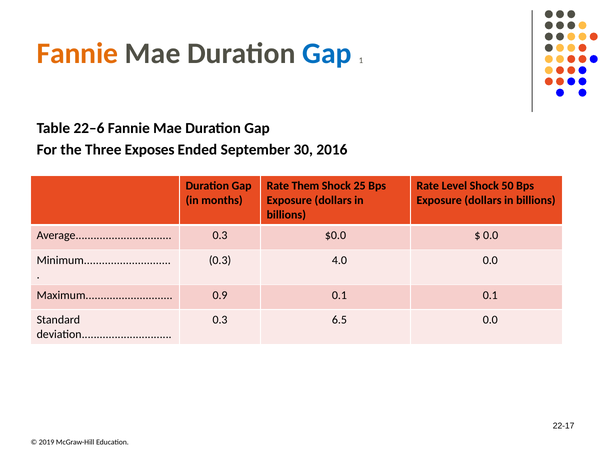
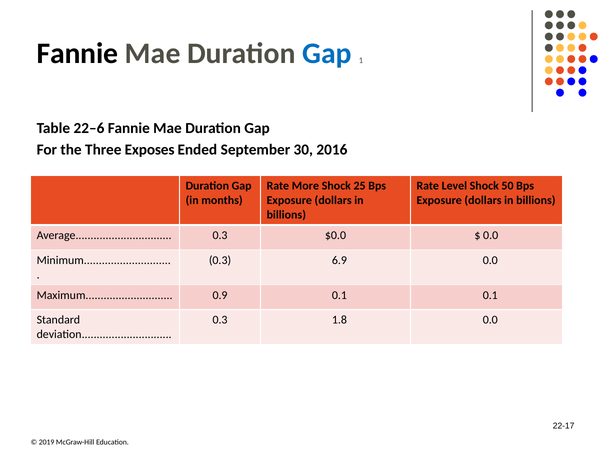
Fannie colour: orange -> black (78, 54)
Them: Them -> More (305, 186)
4.0: 4.0 -> 6.9 (339, 260)
6.5: 6.5 -> 1.8 (339, 320)
